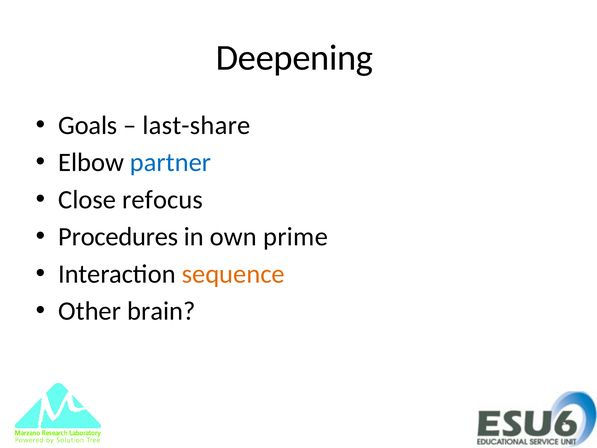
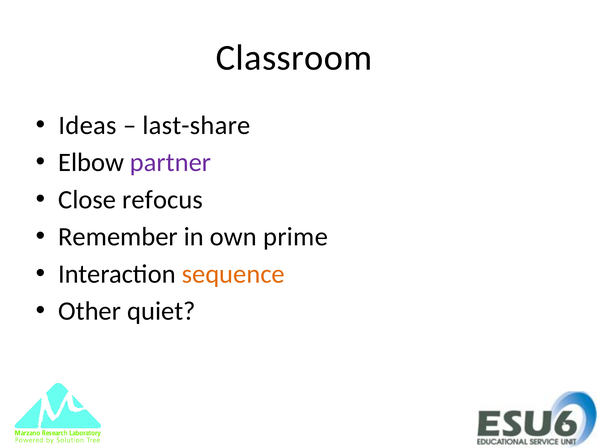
Deepening: Deepening -> Classroom (294, 58)
Goals: Goals -> Ideas (88, 125)
partner colour: blue -> purple (171, 162)
Procedures: Procedures -> Remember (118, 237)
brain: brain -> quiet (161, 311)
